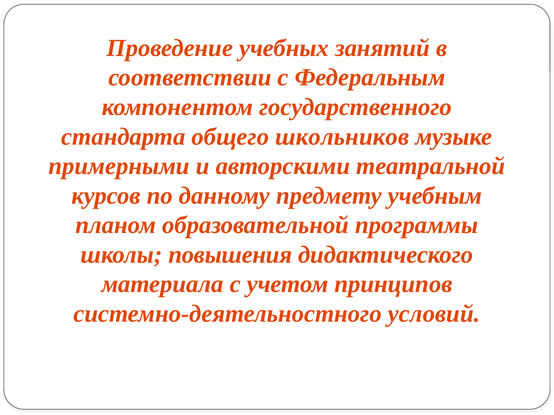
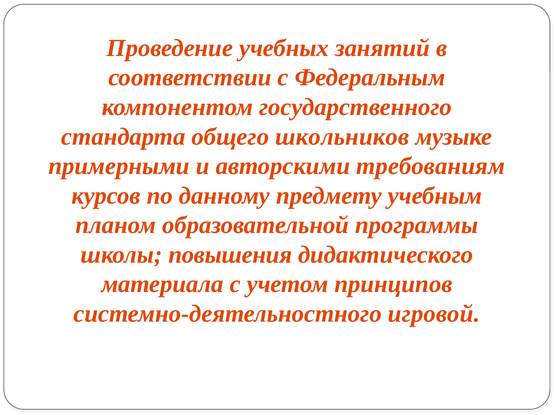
театральной: театральной -> требованиям (431, 166)
условий: условий -> игровой (434, 314)
